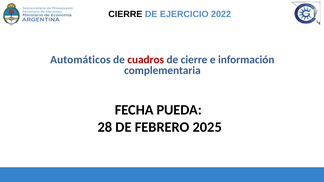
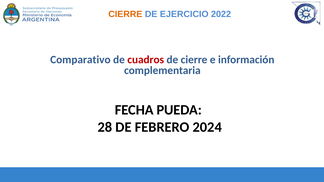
CIERRE colour: black -> orange (125, 14)
Automáticos: Automáticos -> Comparativo (80, 60)
2025: 2025 -> 2024 (207, 127)
